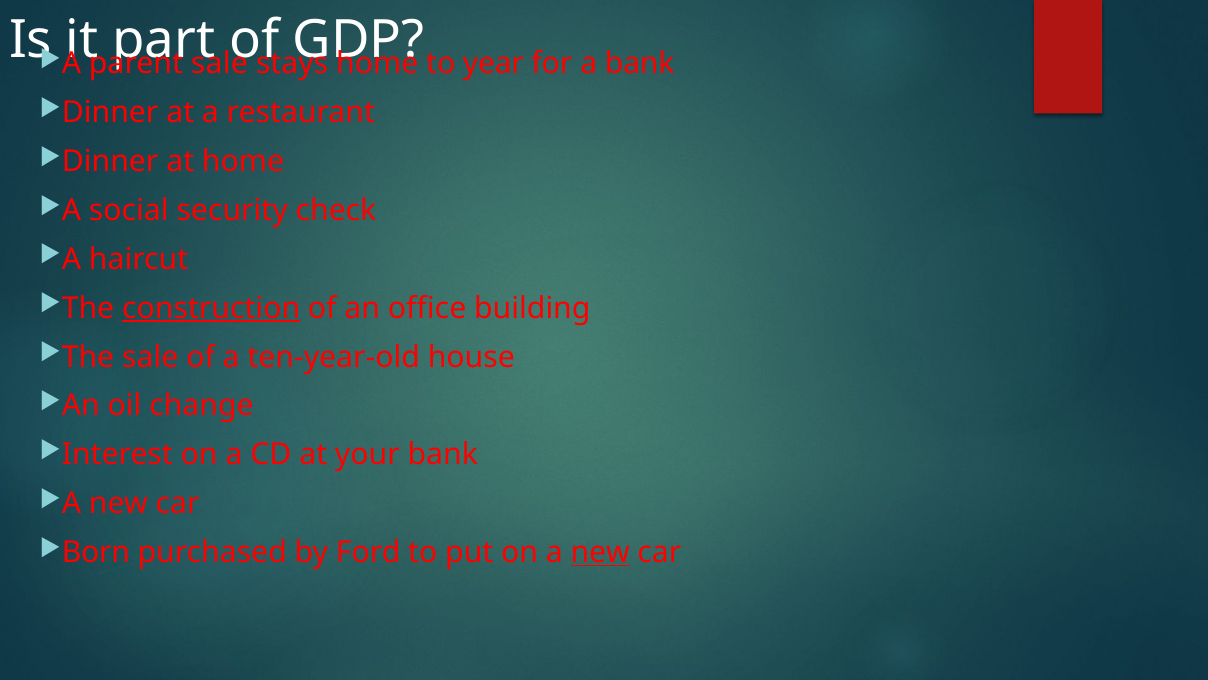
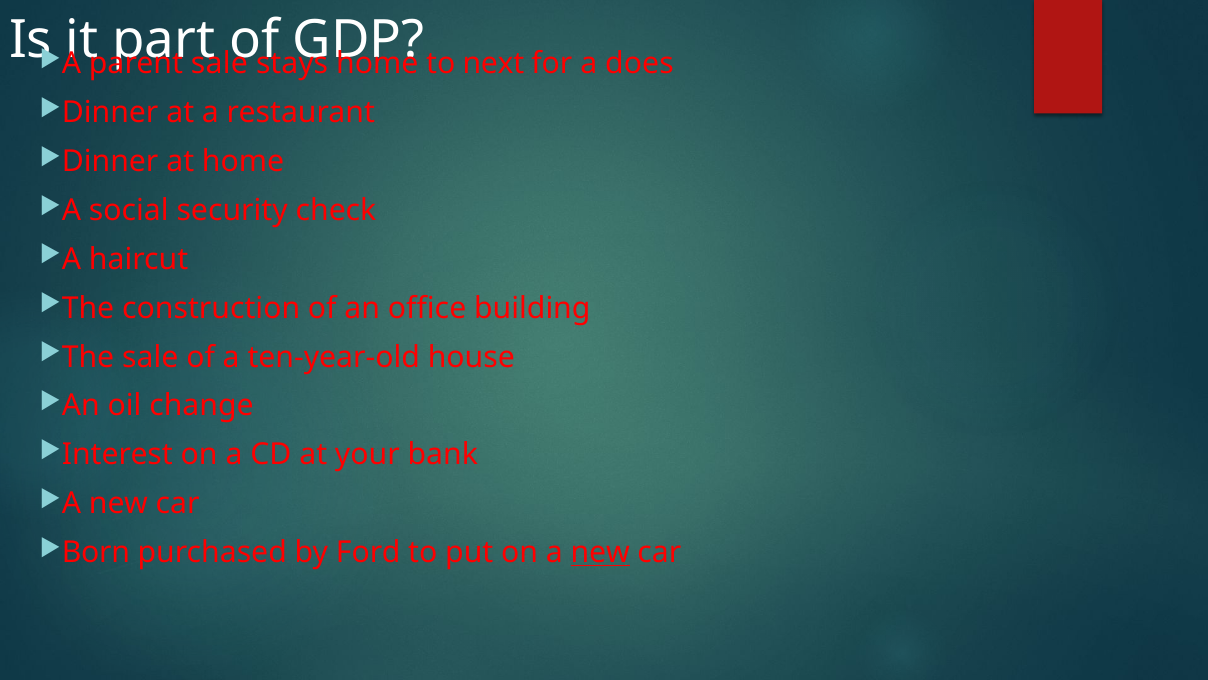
year: year -> next (493, 64)
a bank: bank -> does (639, 64)
construction underline: present -> none (211, 308)
